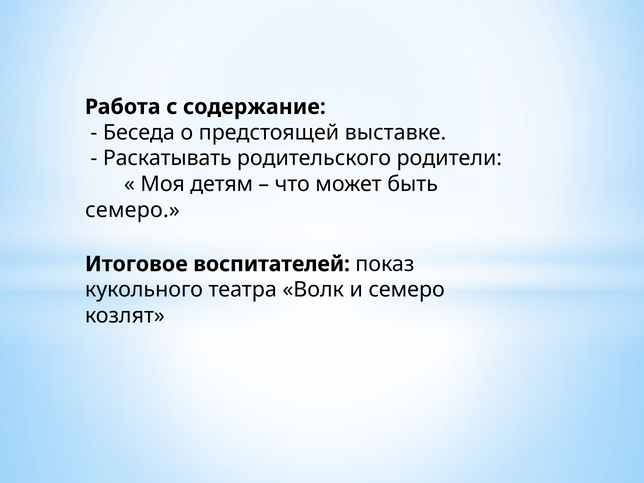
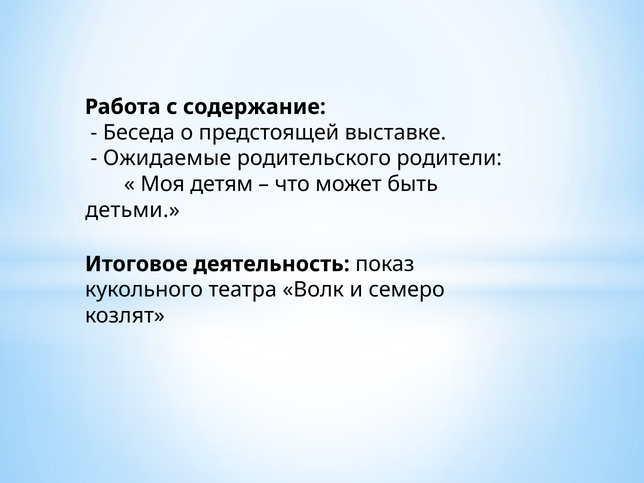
Раскатывать: Раскатывать -> Ожидаемые (167, 158)
семеро: семеро -> детьми (133, 210)
воспитателей: воспитателей -> деятельность (272, 264)
